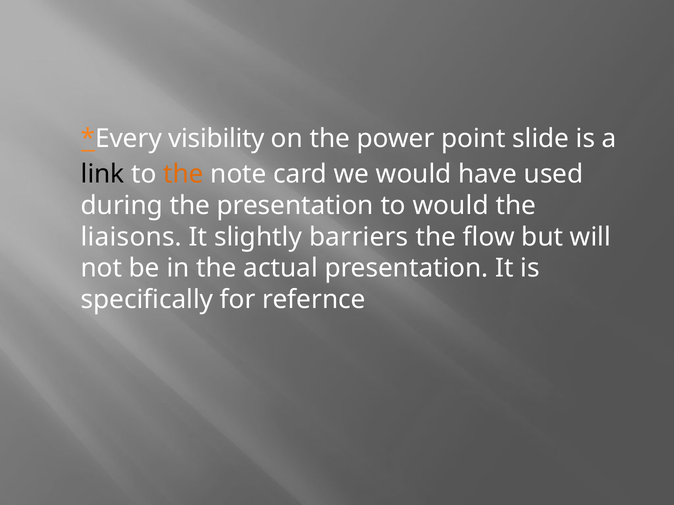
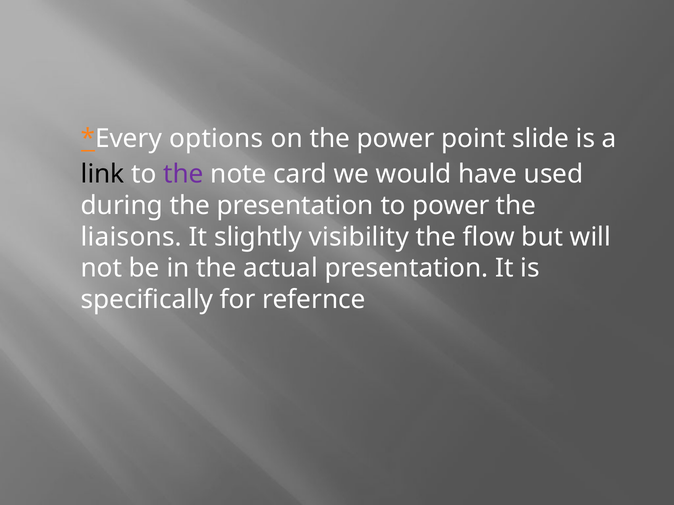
visibility: visibility -> options (216, 139)
the colour: orange -> purple (183, 174)
to would: would -> power (451, 206)
barriers: barriers -> visibility (359, 237)
